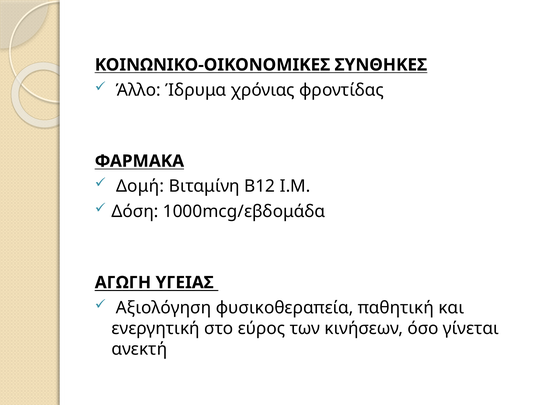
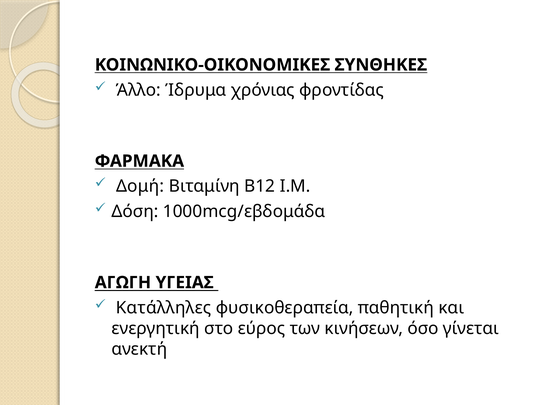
Αξιολόγηση: Αξιολόγηση -> Κατάλληλες (164, 307)
